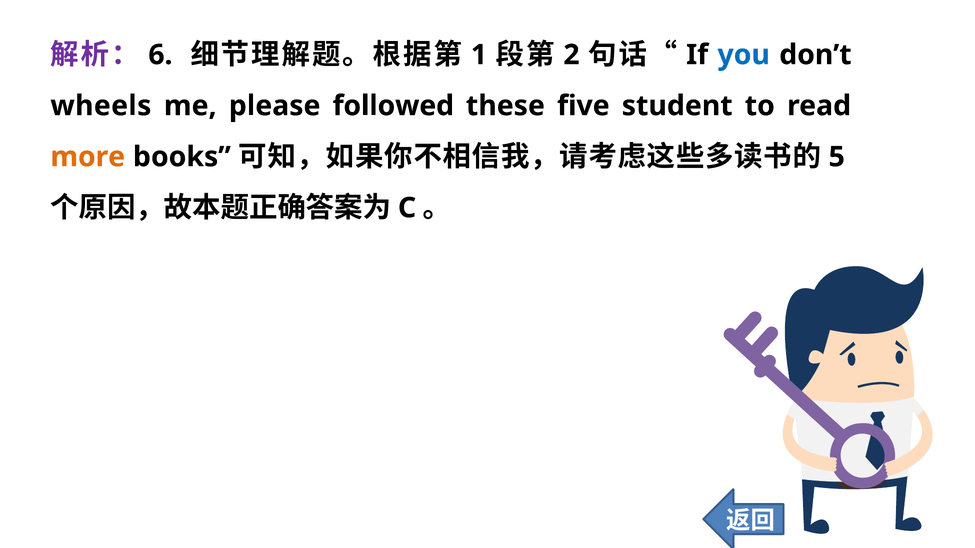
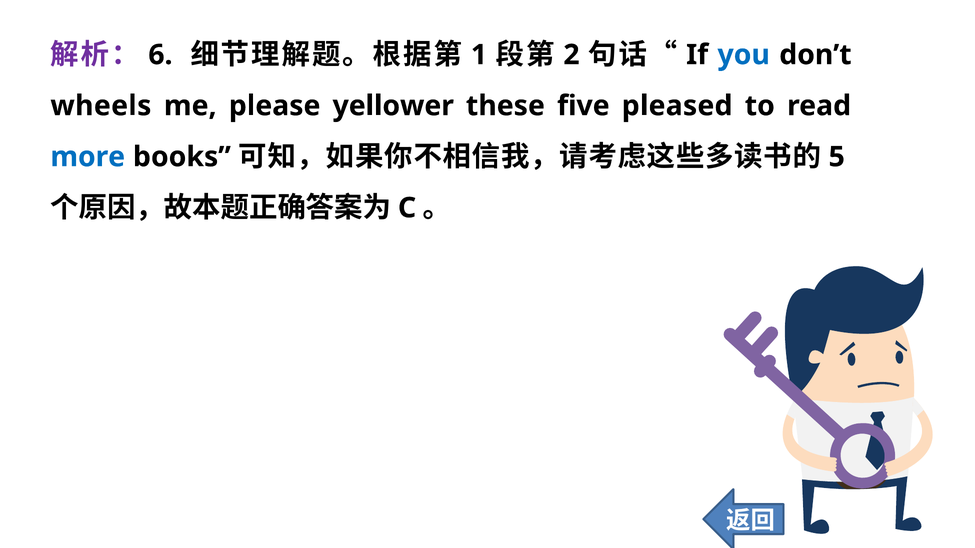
followed: followed -> yellower (393, 106)
student: student -> pleased (677, 106)
more colour: orange -> blue (88, 157)
